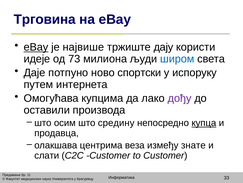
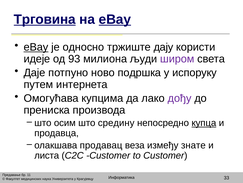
Трговина underline: none -> present (45, 19)
eBay underline: none -> present (115, 19)
највише: највише -> односно (83, 47)
73: 73 -> 93 (74, 59)
широм colour: blue -> purple (177, 59)
спортски: спортски -> подршка (139, 72)
оставили: оставили -> прениска (47, 110)
центрима: центрима -> продавац (101, 145)
слати: слати -> листа (47, 155)
